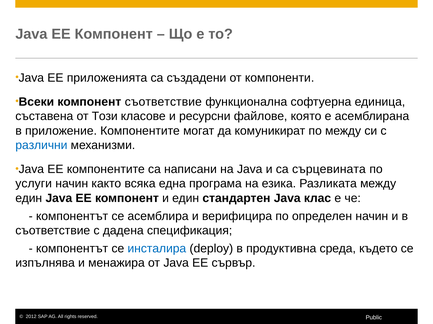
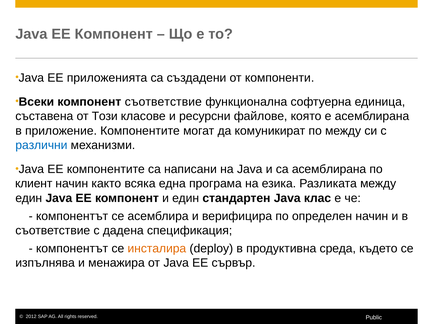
са сърцевината: сърцевината -> асемблирана (329, 170)
услуги: услуги -> клиент (34, 184)
инсталира colour: blue -> orange (157, 249)
